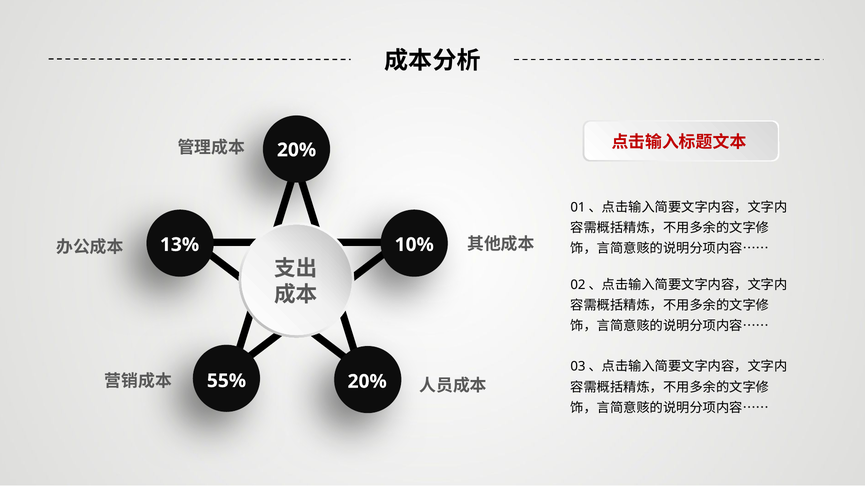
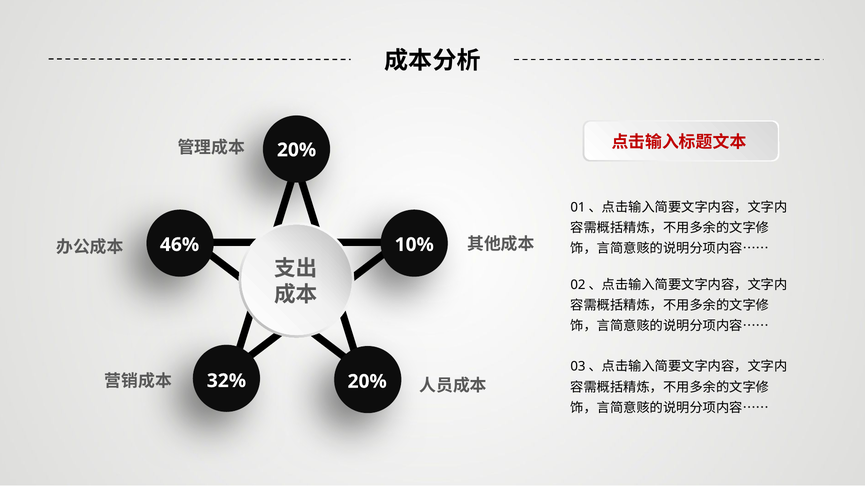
13%: 13% -> 46% (180, 245)
55%: 55% -> 32% (226, 381)
